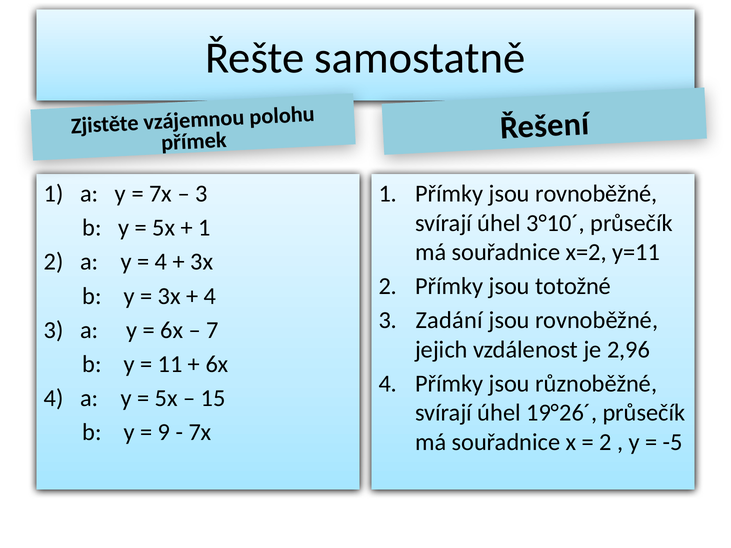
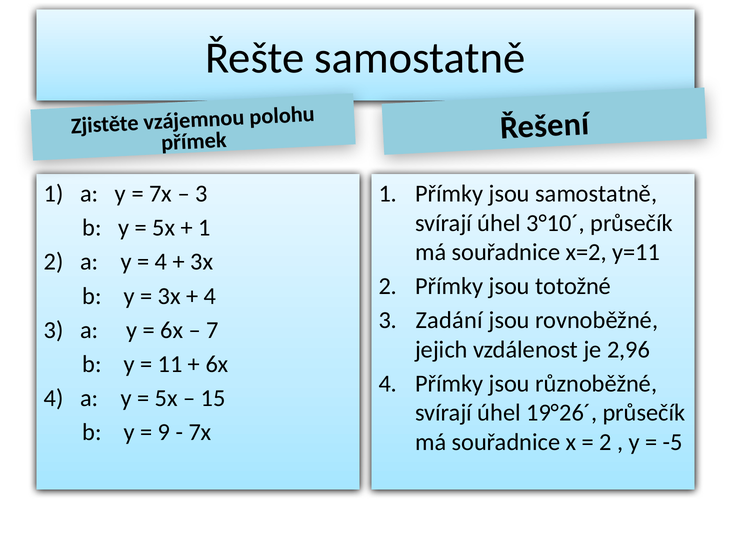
Přímky jsou rovnoběžné: rovnoběžné -> samostatně (596, 194)
